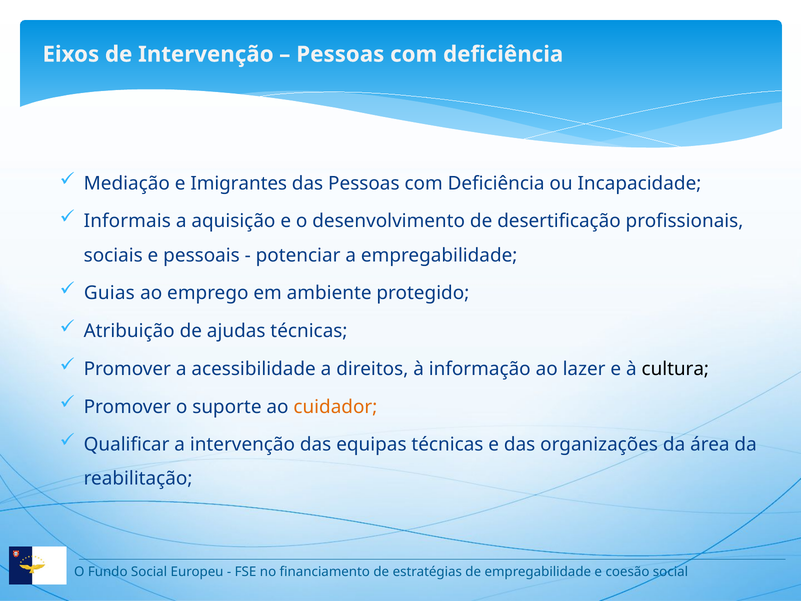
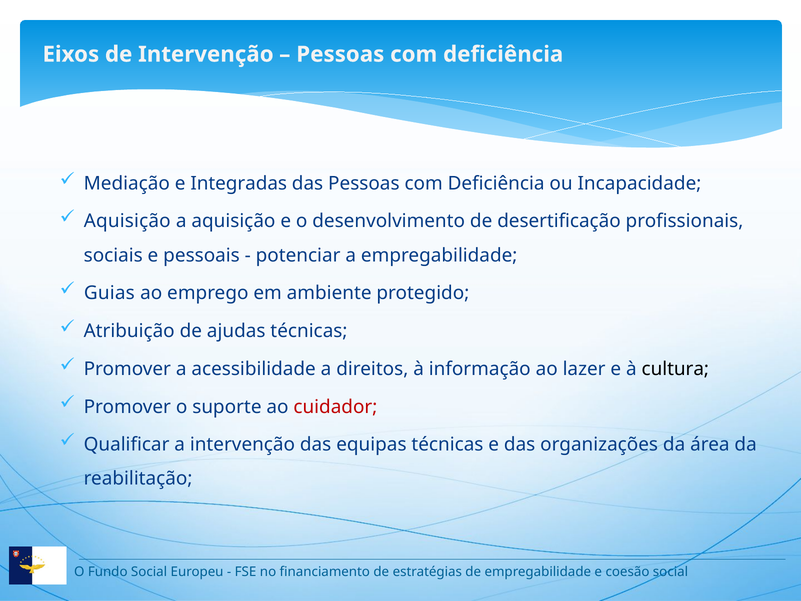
Imigrantes: Imigrantes -> Integradas (239, 183)
Informais: Informais -> Aquisição (127, 221)
cuidador colour: orange -> red (335, 407)
